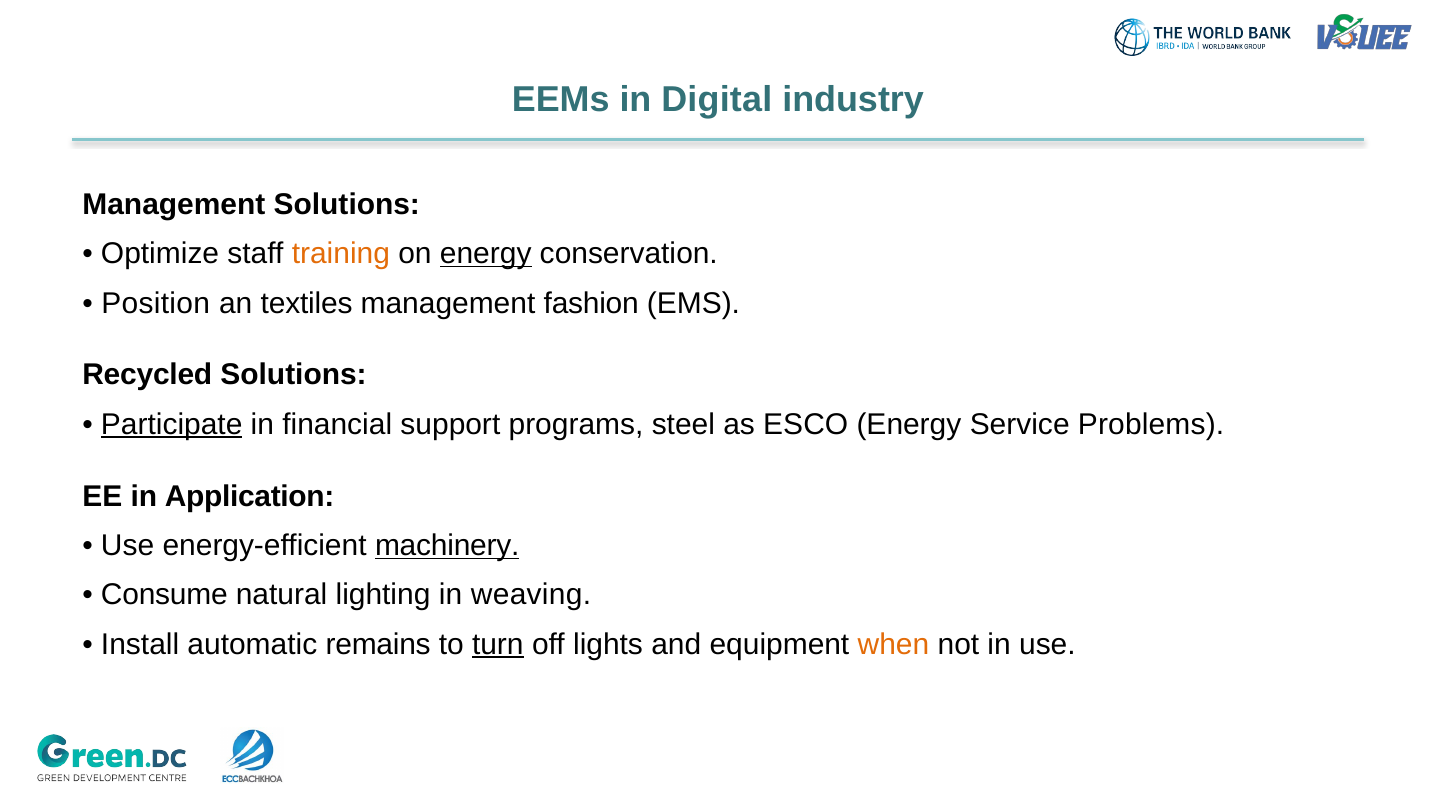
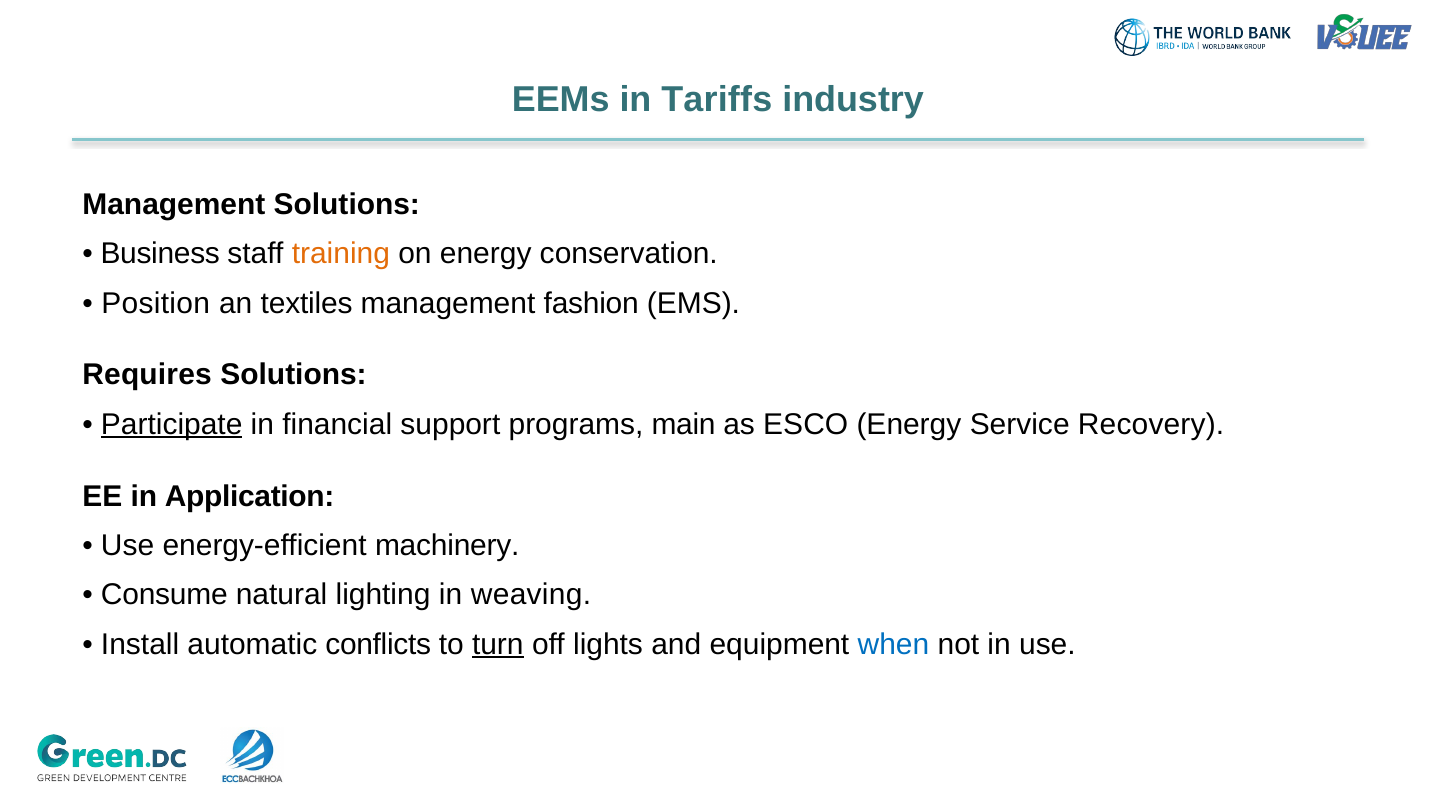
Digital: Digital -> Tariffs (717, 99)
Optimize: Optimize -> Business (160, 254)
energy underline: present -> none (486, 254)
Recycled: Recycled -> Requires (147, 375)
steel: steel -> main (684, 424)
Problems: Problems -> Recovery (1151, 424)
machinery underline: present -> none (447, 545)
remains: remains -> conflicts (378, 644)
when colour: orange -> blue (893, 644)
